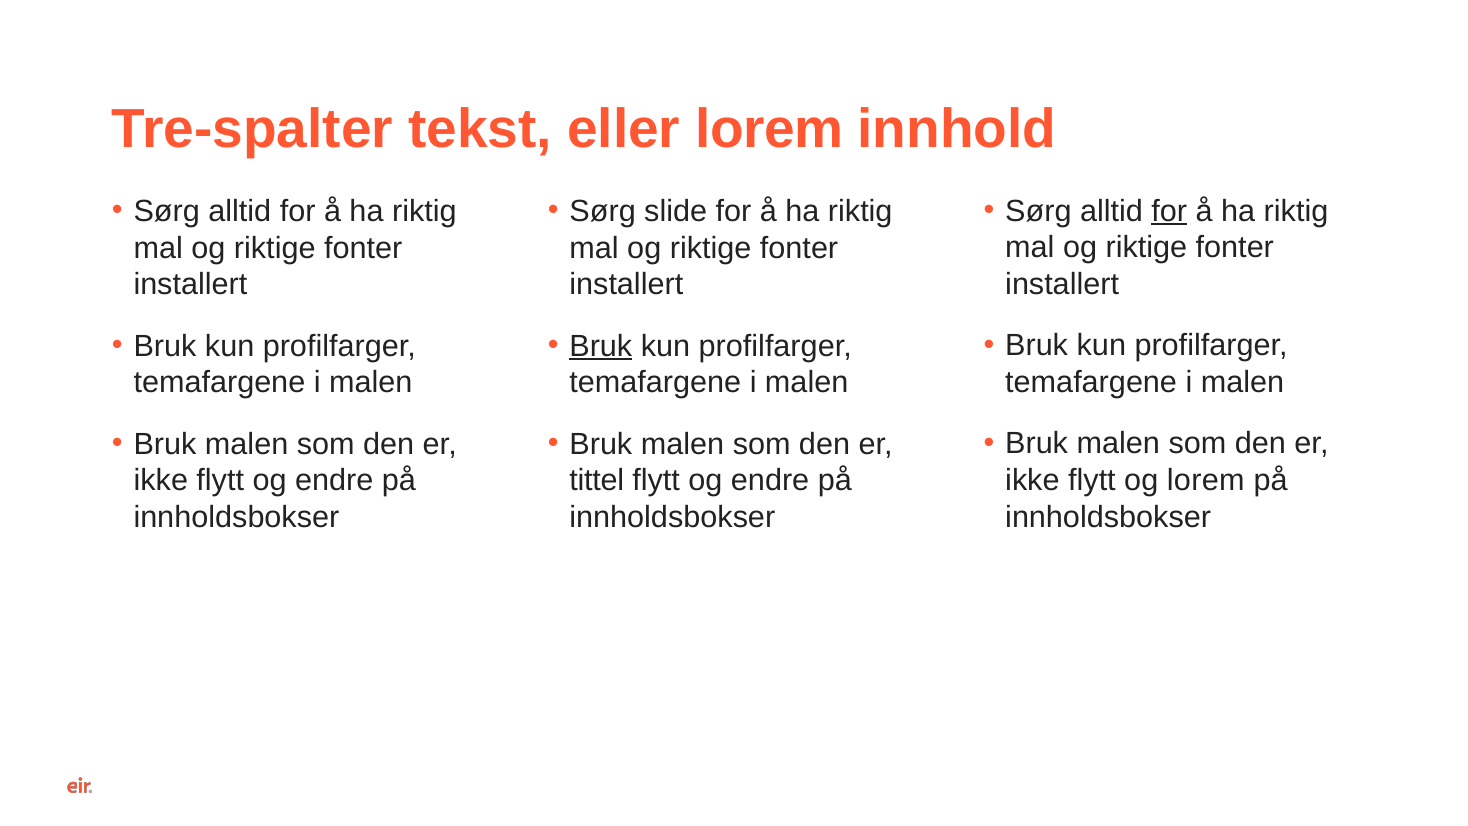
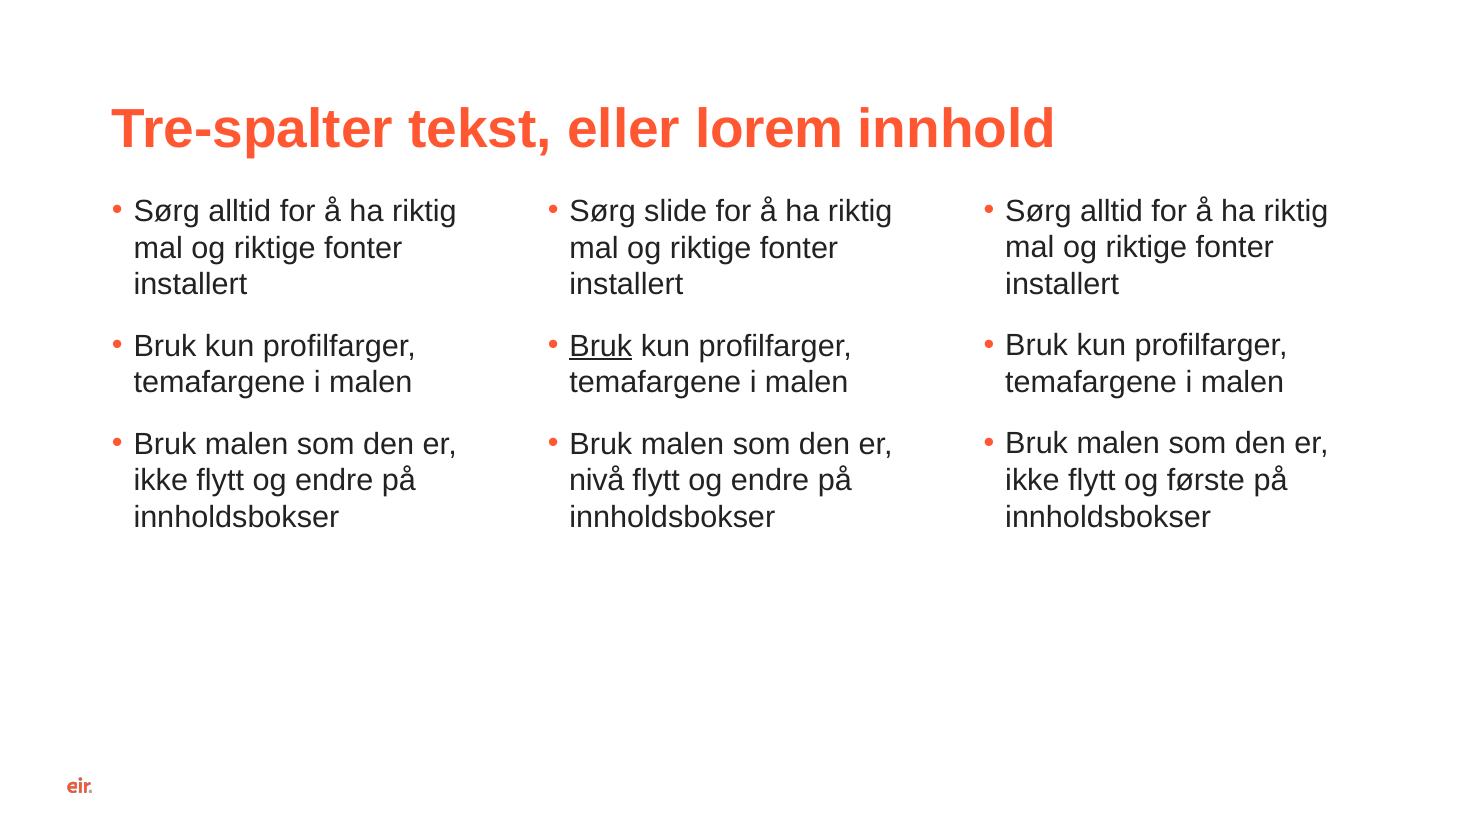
for underline: present -> none (1169, 211)
og lorem: lorem -> første (1206, 480)
tittel: tittel -> nivå (597, 481)
